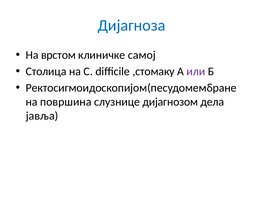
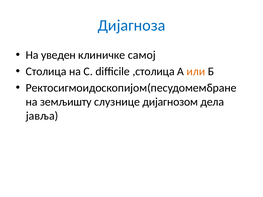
врстом: врстом -> уведен (58, 55)
,стомаку: ,стомаку -> ,столица (154, 72)
или colour: purple -> orange (196, 72)
површина: површина -> земљишту (66, 102)
